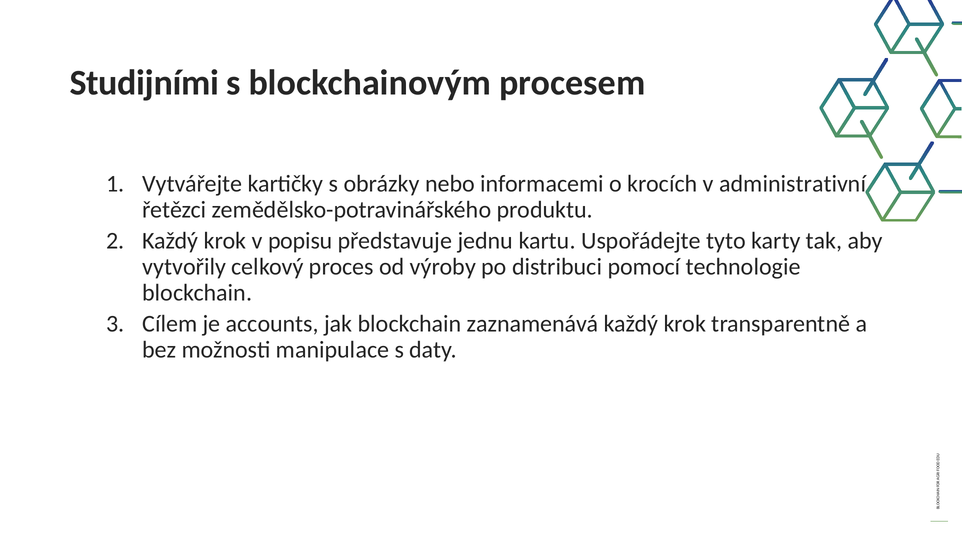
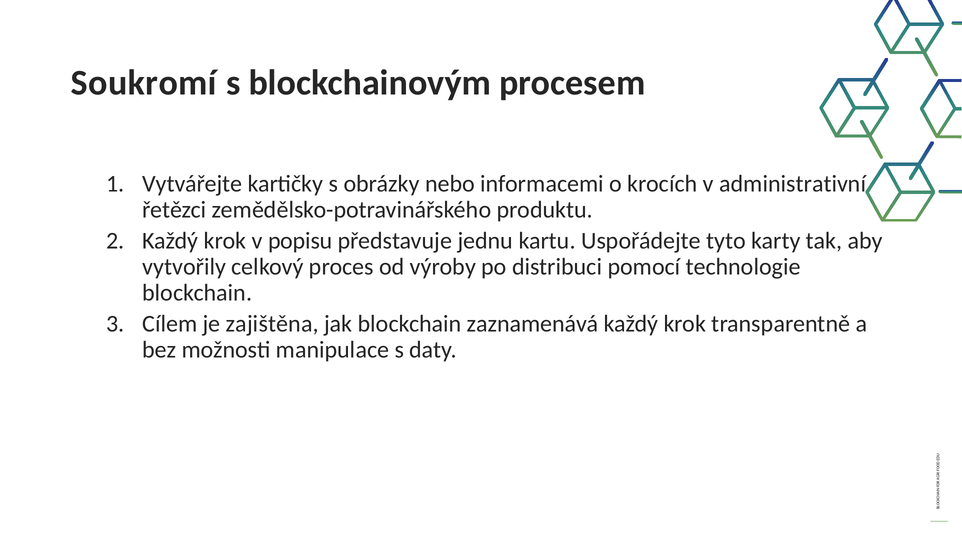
Studijními: Studijními -> Soukromí (144, 83)
accounts: accounts -> zajištěna (272, 324)
